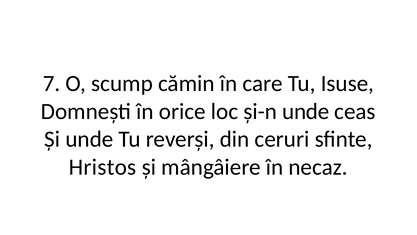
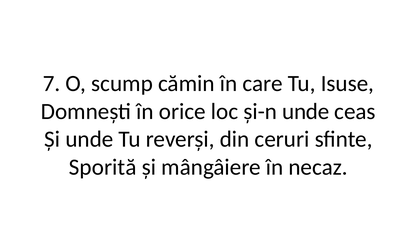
Hristos: Hristos -> Sporită (103, 167)
